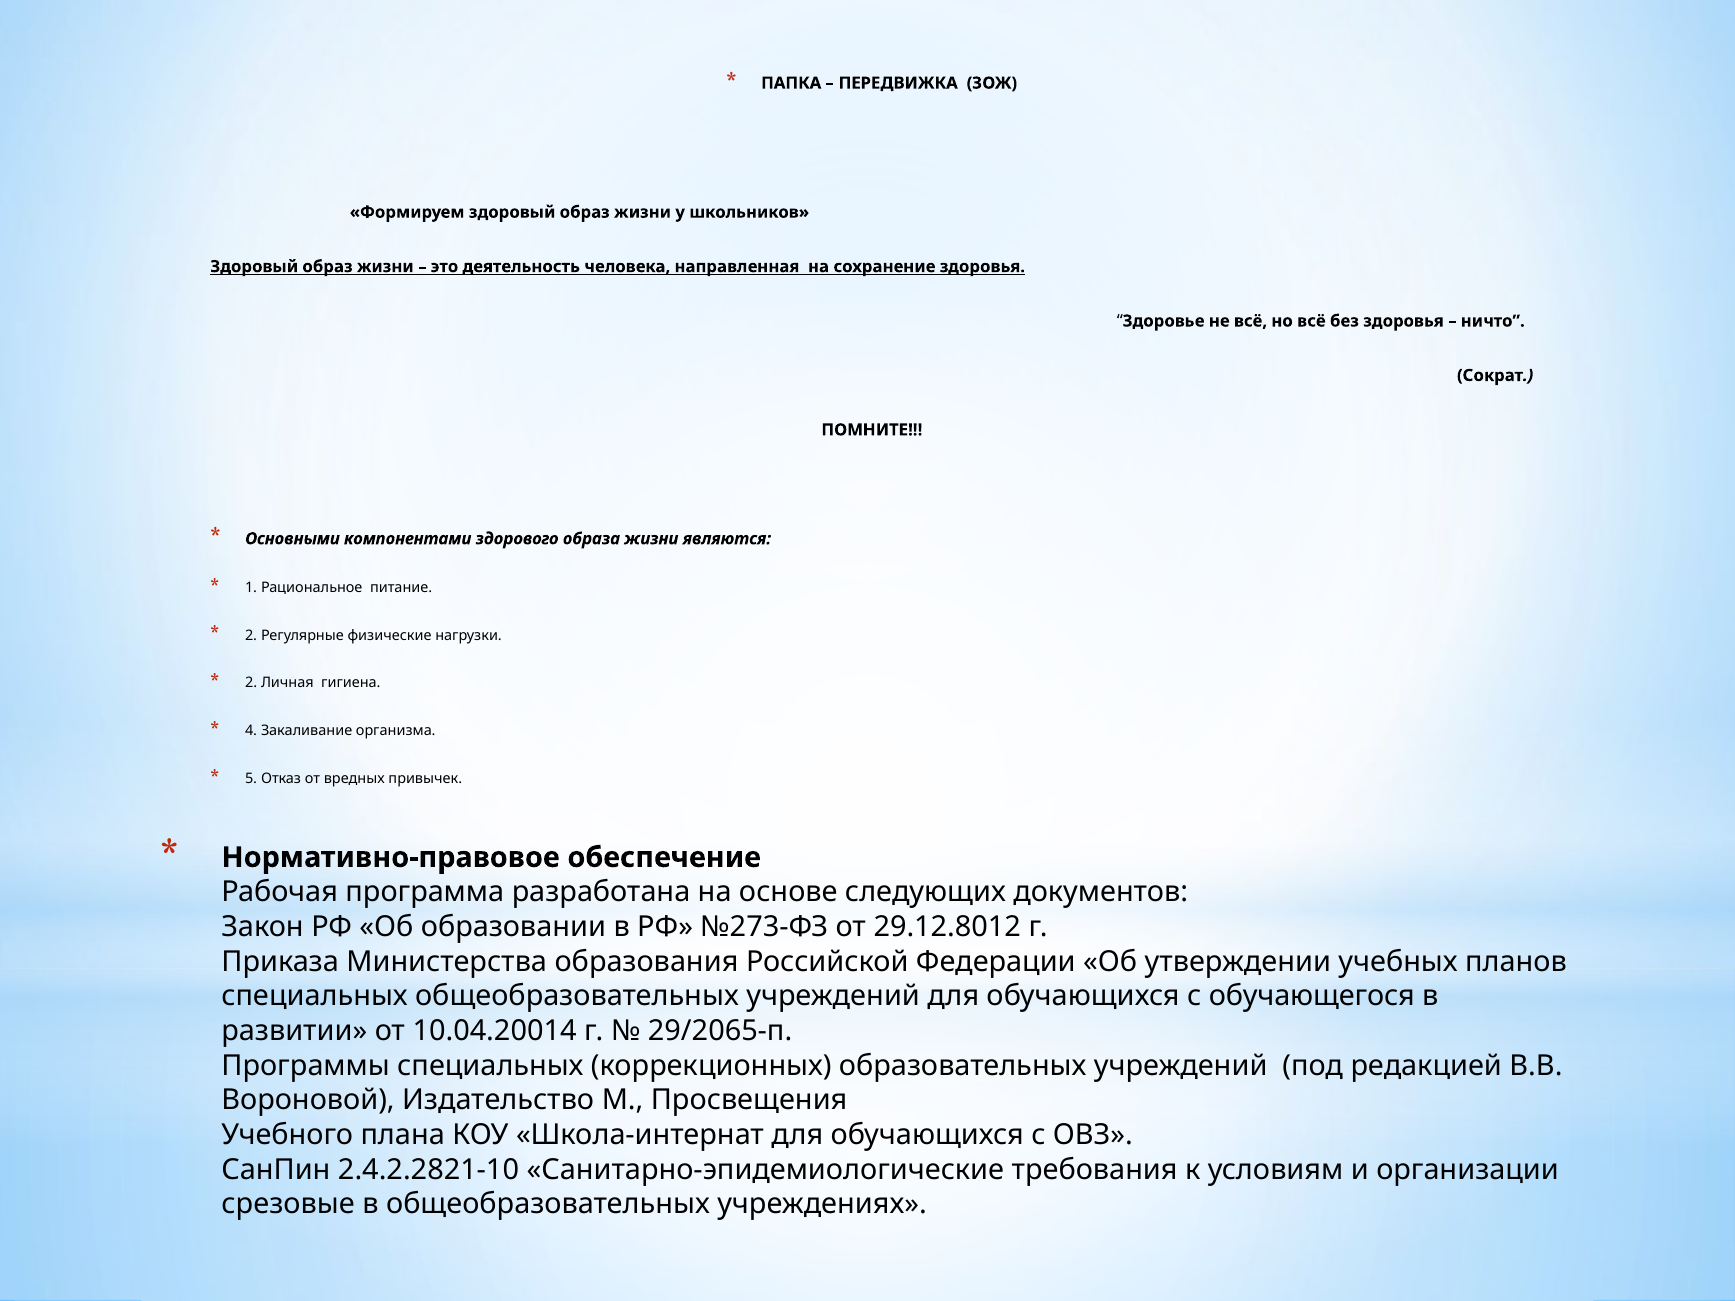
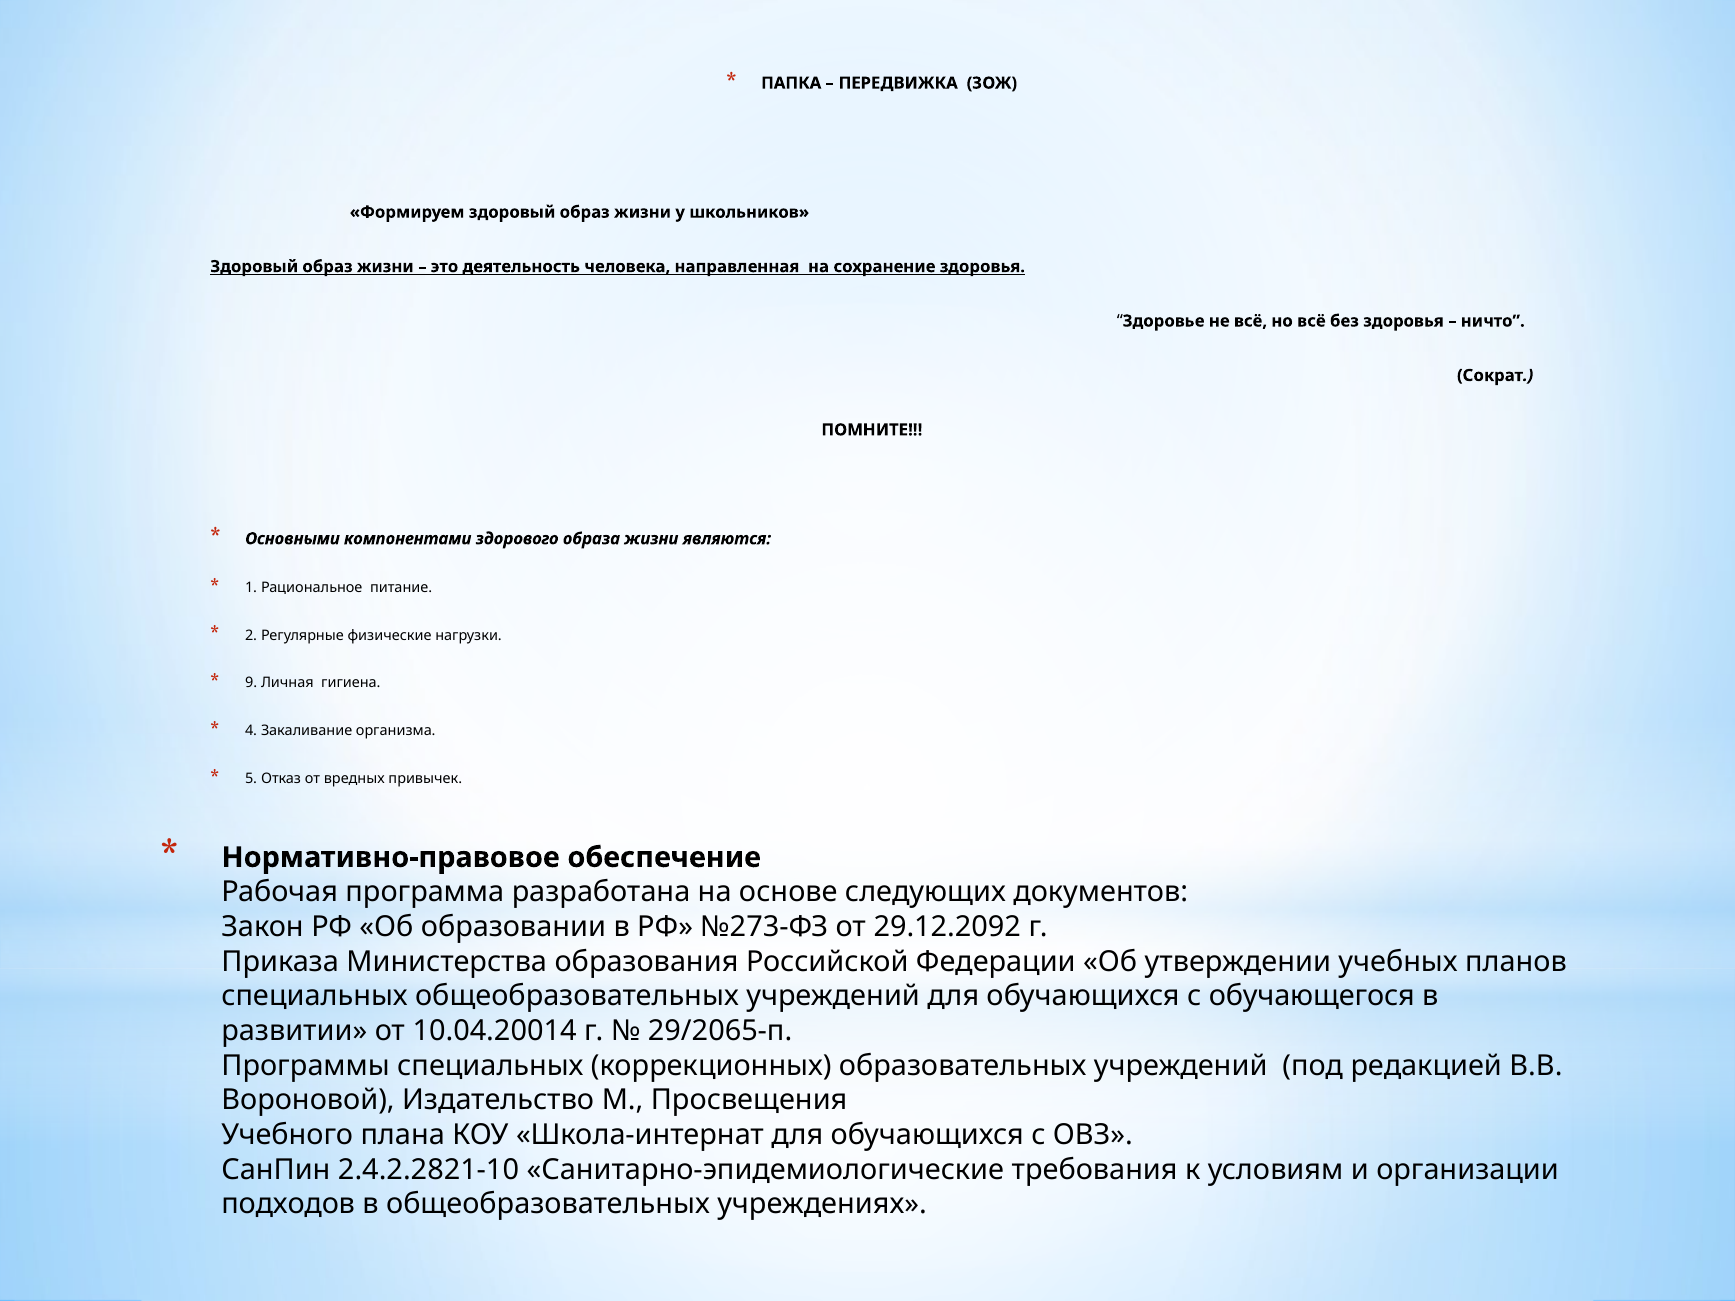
2: 2 -> 9 (251, 683)
29.12.8012: 29.12.8012 -> 29.12.2092 (947, 927)
срезовые: срезовые -> подходов (288, 1205)
